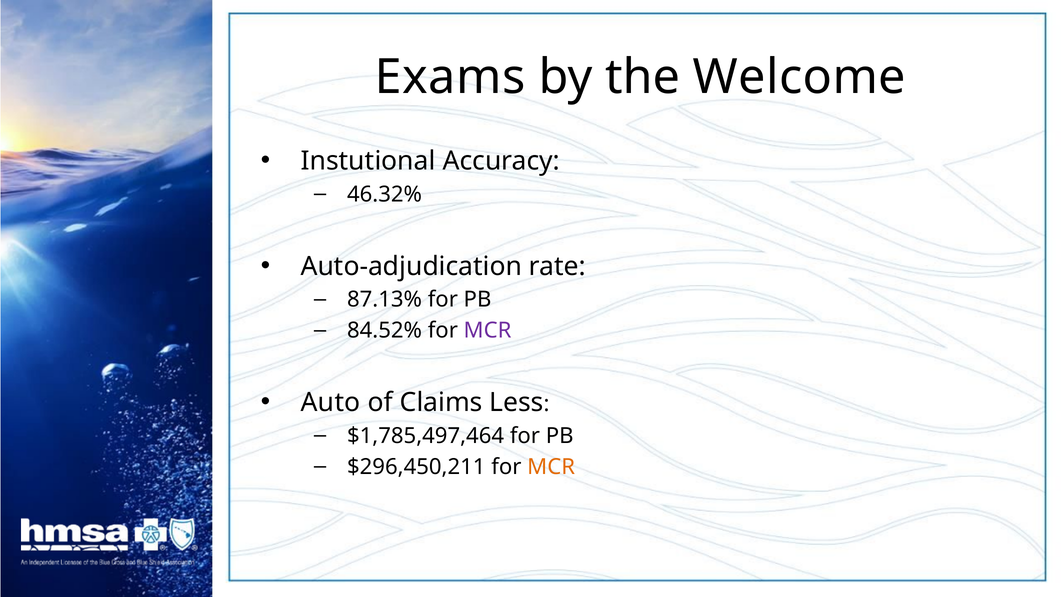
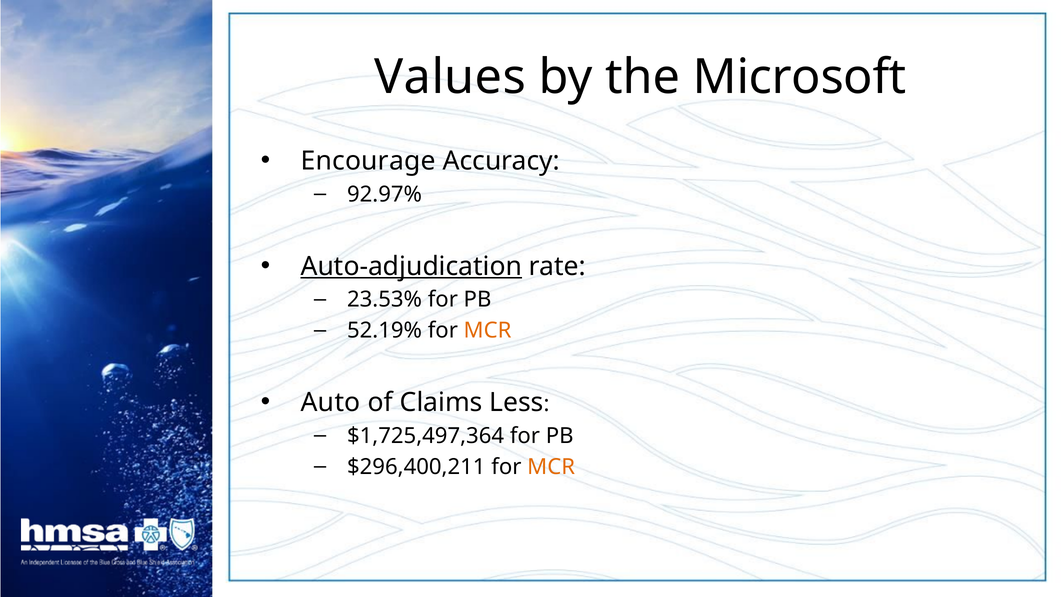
Exams: Exams -> Values (450, 77)
Welcome: Welcome -> Microsoft (800, 77)
Instutional: Instutional -> Encourage (368, 161)
46.32%: 46.32% -> 92.97% (384, 194)
Auto-adjudication underline: none -> present (411, 266)
87.13%: 87.13% -> 23.53% (384, 300)
84.52%: 84.52% -> 52.19% (384, 330)
MCR colour: purple -> orange (488, 330)
$1,785,497,464: $1,785,497,464 -> $1,725,497,364 (426, 436)
$296,450,211: $296,450,211 -> $296,400,211 (416, 467)
